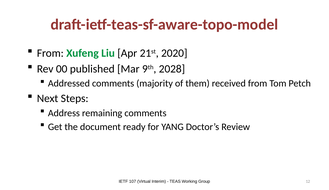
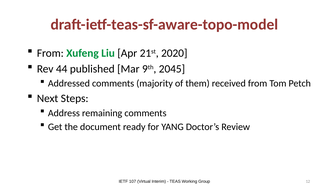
00: 00 -> 44 (62, 69)
2028: 2028 -> 2045 (172, 69)
